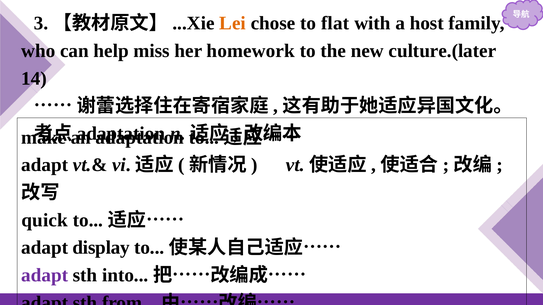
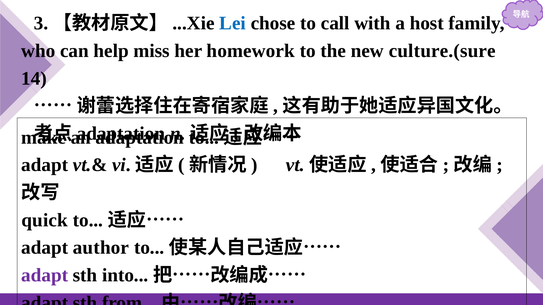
Lei colour: orange -> blue (233, 23)
flat: flat -> call (335, 23)
culture.(later: culture.(later -> culture.(sure (442, 51)
display: display -> author (101, 248)
